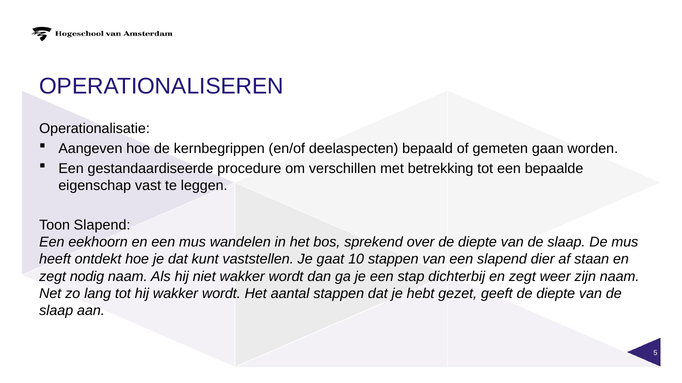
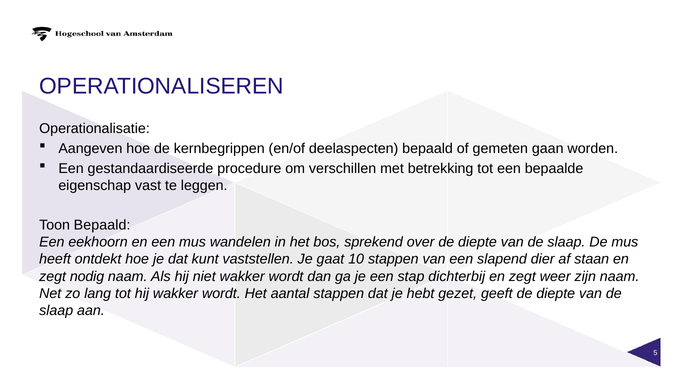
Toon Slapend: Slapend -> Bepaald (102, 226)
